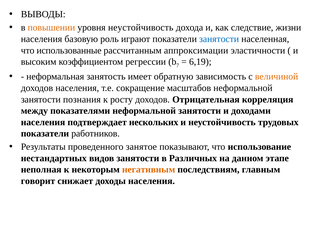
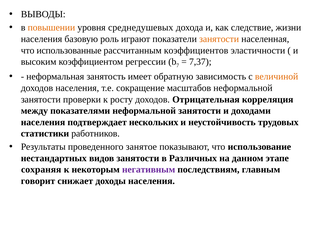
уровня неустойчивость: неустойчивость -> среднедушевых (141, 28)
занятости colour: blue -> orange (219, 39)
аппроксимации: аппроксимации -> коэффициентов (196, 50)
6,19: 6,19 -> 7,37 (200, 62)
познания: познания -> проверки (82, 99)
показатели: показатели -> статистики (45, 134)
неполная: неполная -> сохраняя (41, 170)
негативным colour: orange -> purple (149, 170)
